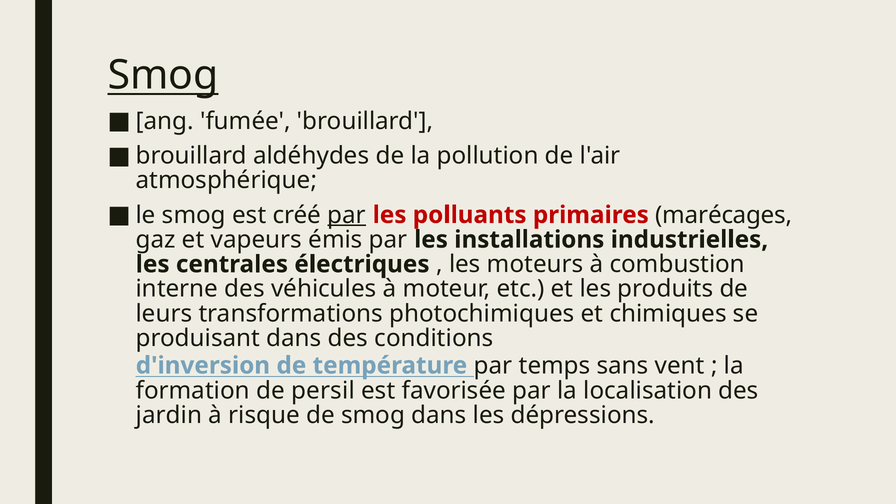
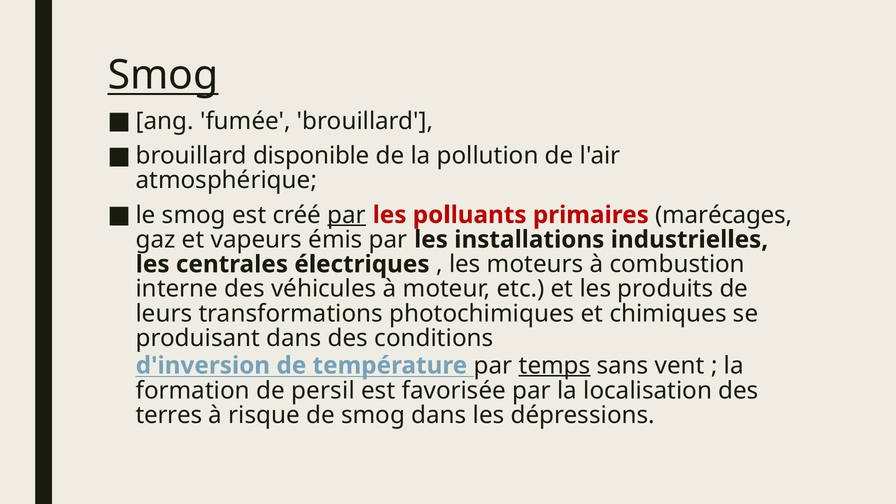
aldéhydes: aldéhydes -> disponible (311, 156)
temps underline: none -> present (555, 366)
jardin: jardin -> terres (169, 415)
